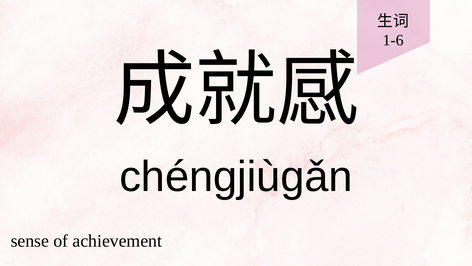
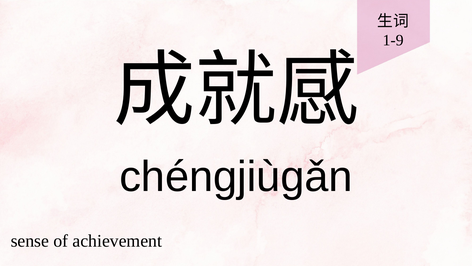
1-6: 1-6 -> 1-9 (393, 40)
